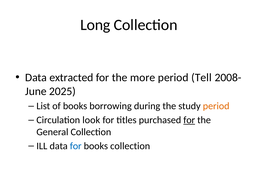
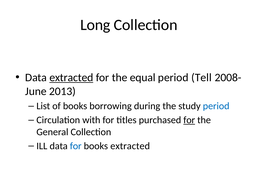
extracted underline: none -> present (71, 78)
more: more -> equal (143, 78)
2025: 2025 -> 2013 (62, 92)
period colour: orange -> blue (216, 106)
look: look -> with (91, 120)
books collection: collection -> extracted (130, 146)
